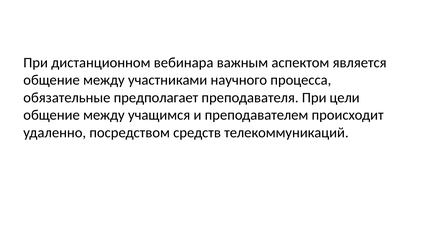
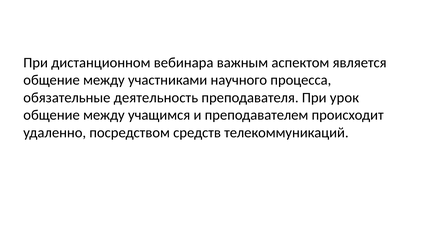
предполагает: предполагает -> деятельность (156, 98)
цели: цели -> урок (344, 98)
